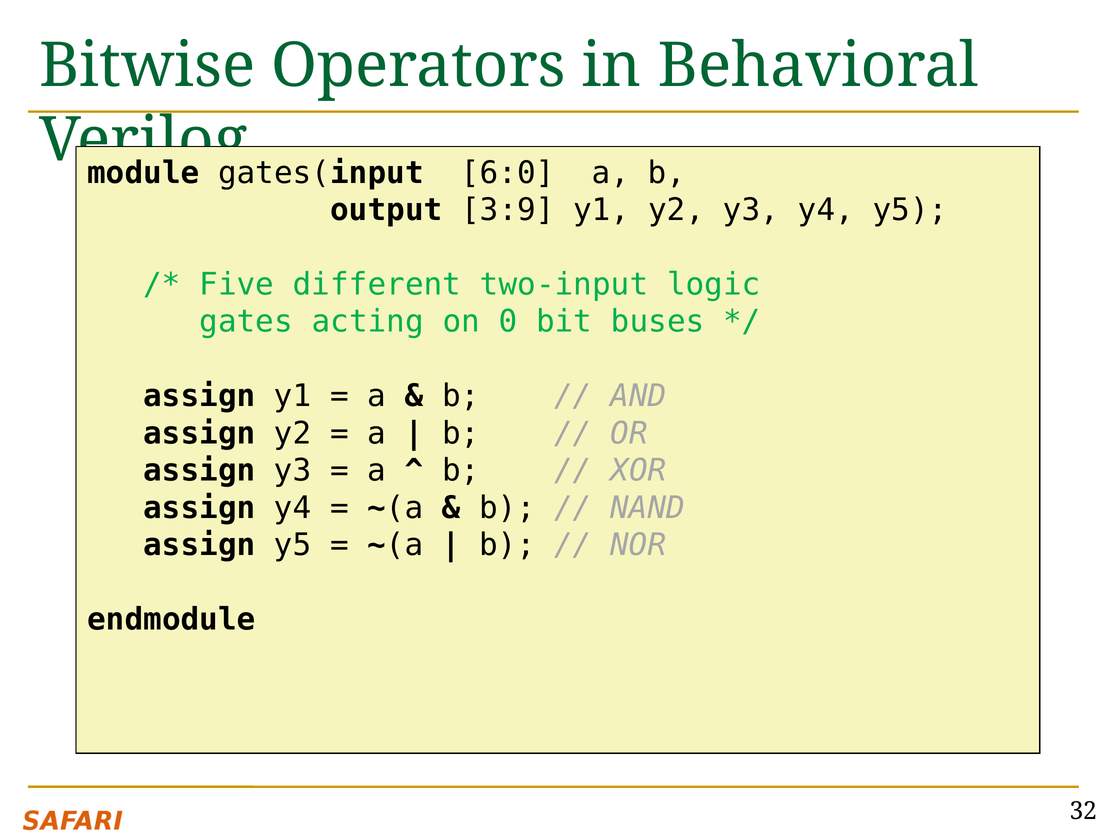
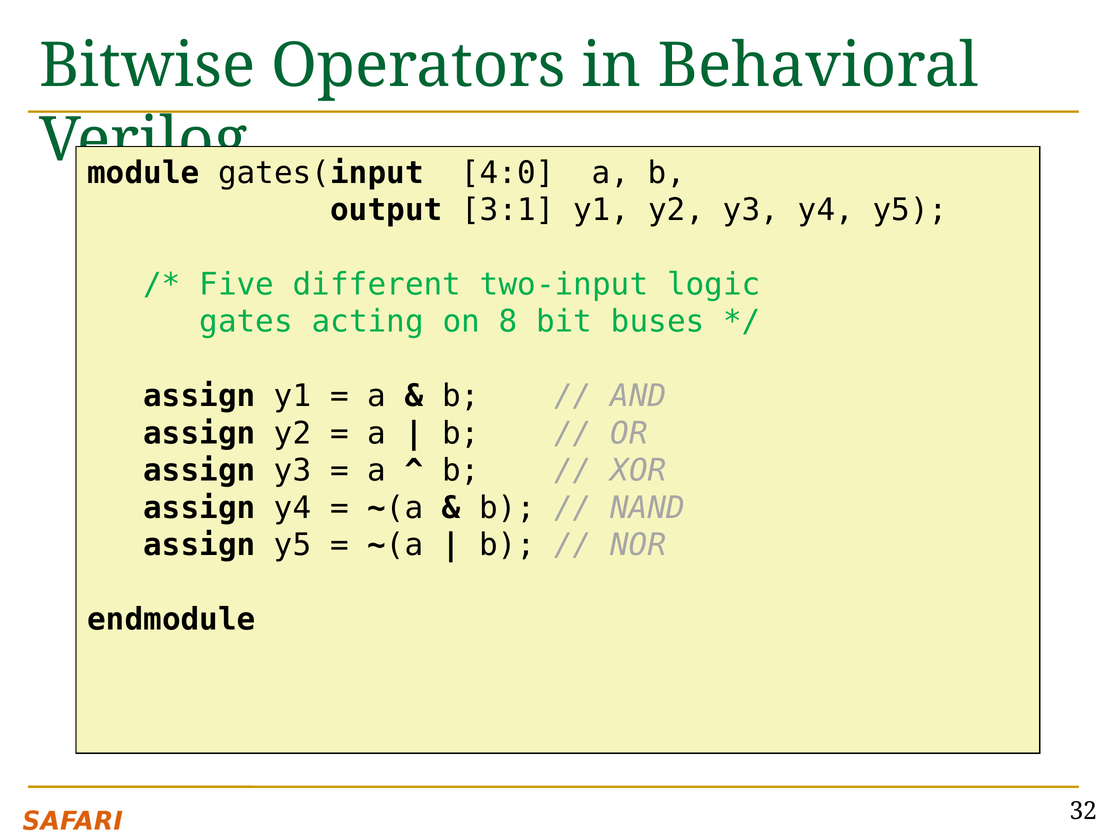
6:0: 6:0 -> 4:0 (508, 173)
3:9: 3:9 -> 3:1 (508, 210)
0: 0 -> 8 (508, 322)
